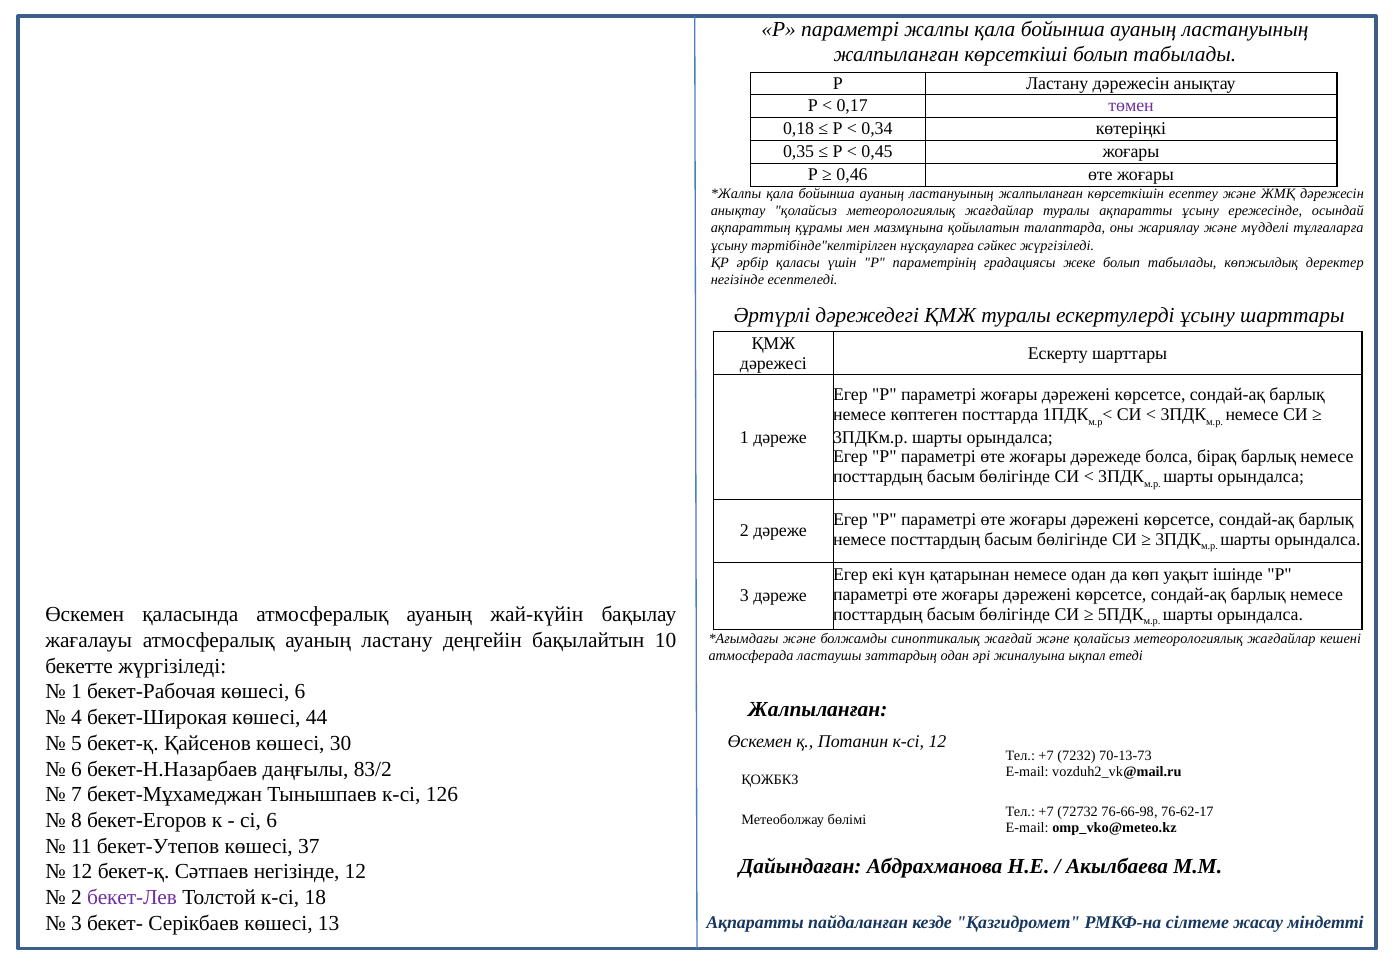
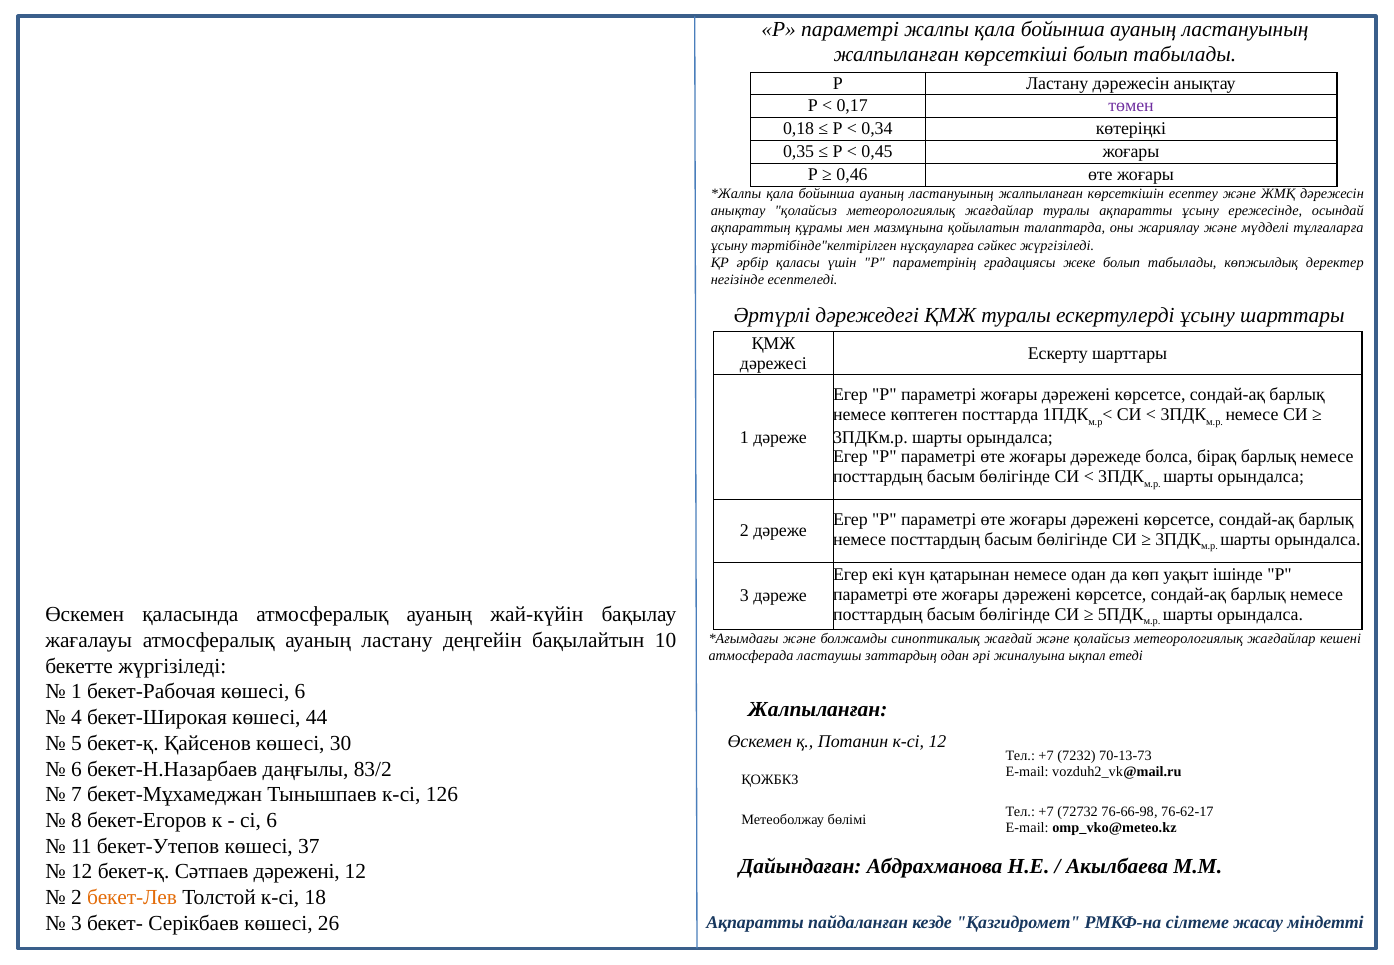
Сәтпаев негізінде: негізінде -> дәрежені (297, 872)
бекет-Лев colour: purple -> orange (132, 898)
13: 13 -> 26 (329, 923)
